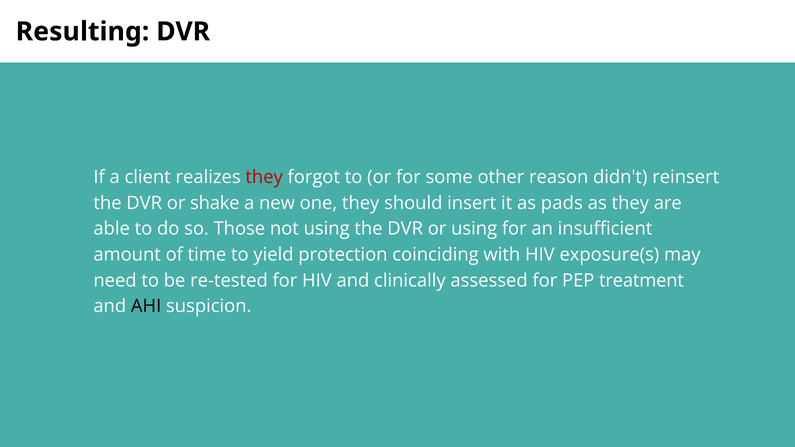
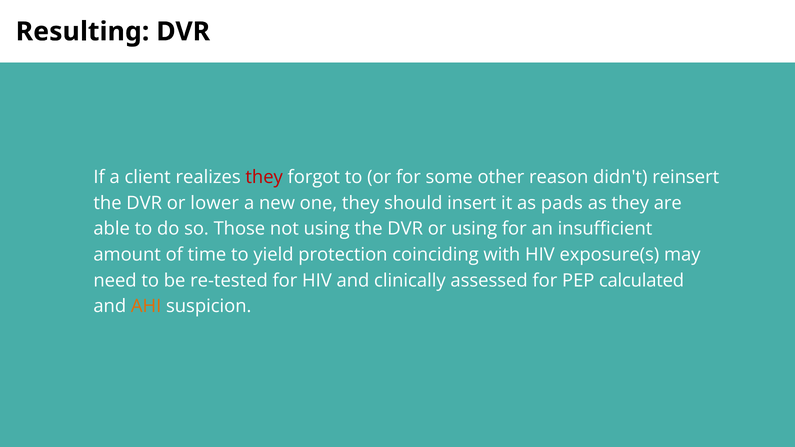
shake: shake -> lower (215, 203)
treatment: treatment -> calculated (642, 281)
AHI colour: black -> orange (146, 306)
